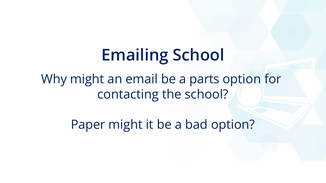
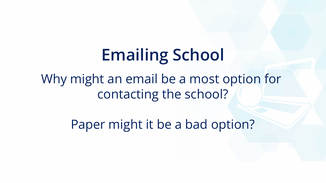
parts: parts -> most (204, 79)
